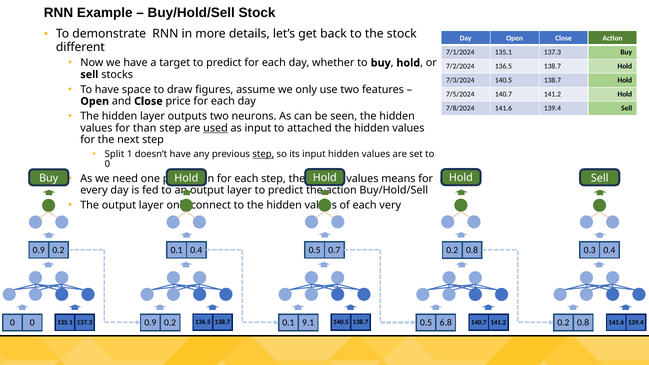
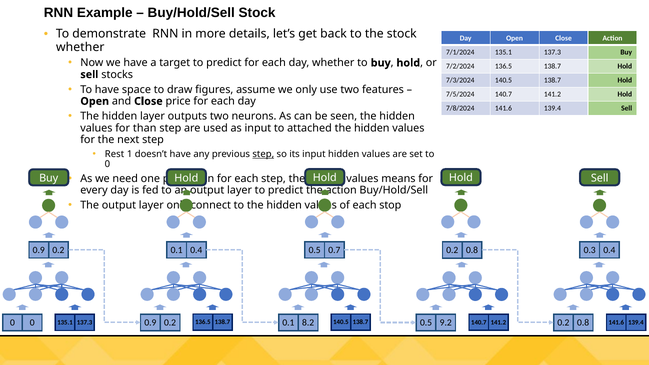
different: different -> whether (80, 47)
used underline: present -> none (216, 128)
Split: Split -> Rest (115, 154)
very: very -> stop (390, 205)
9.1: 9.1 -> 8.2 (308, 323)
6.8: 6.8 -> 9.2 (446, 323)
